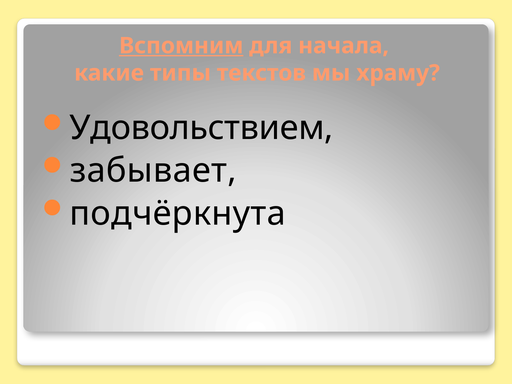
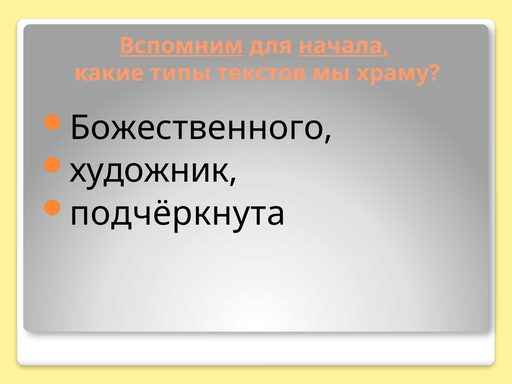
начала underline: none -> present (344, 46)
Удовольствием: Удовольствием -> Божественного (201, 128)
забывает: забывает -> художник (154, 171)
